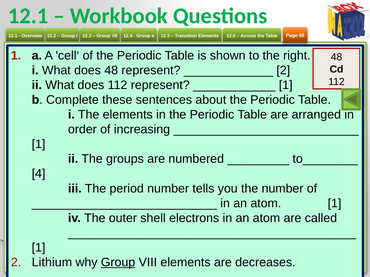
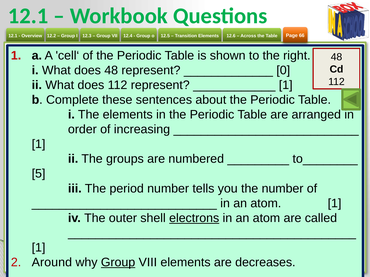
2: 2 -> 0 (283, 70)
4: 4 -> 5 (39, 174)
electrons underline: none -> present (194, 218)
Lithium: Lithium -> Around (52, 263)
